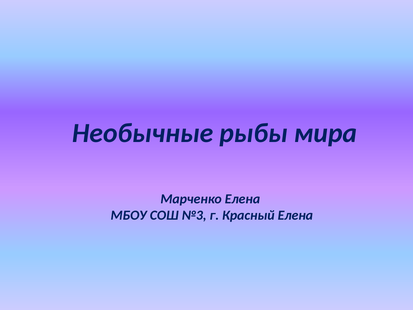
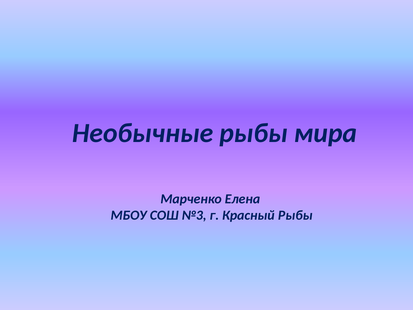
Красный Елена: Елена -> Рыбы (295, 215)
